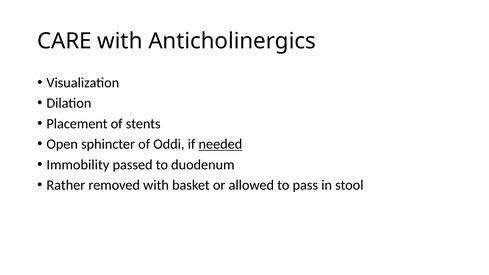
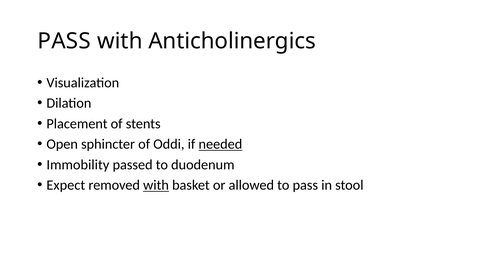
CARE: CARE -> PASS (64, 41)
Rather: Rather -> Expect (66, 185)
with underline: none -> present (156, 185)
